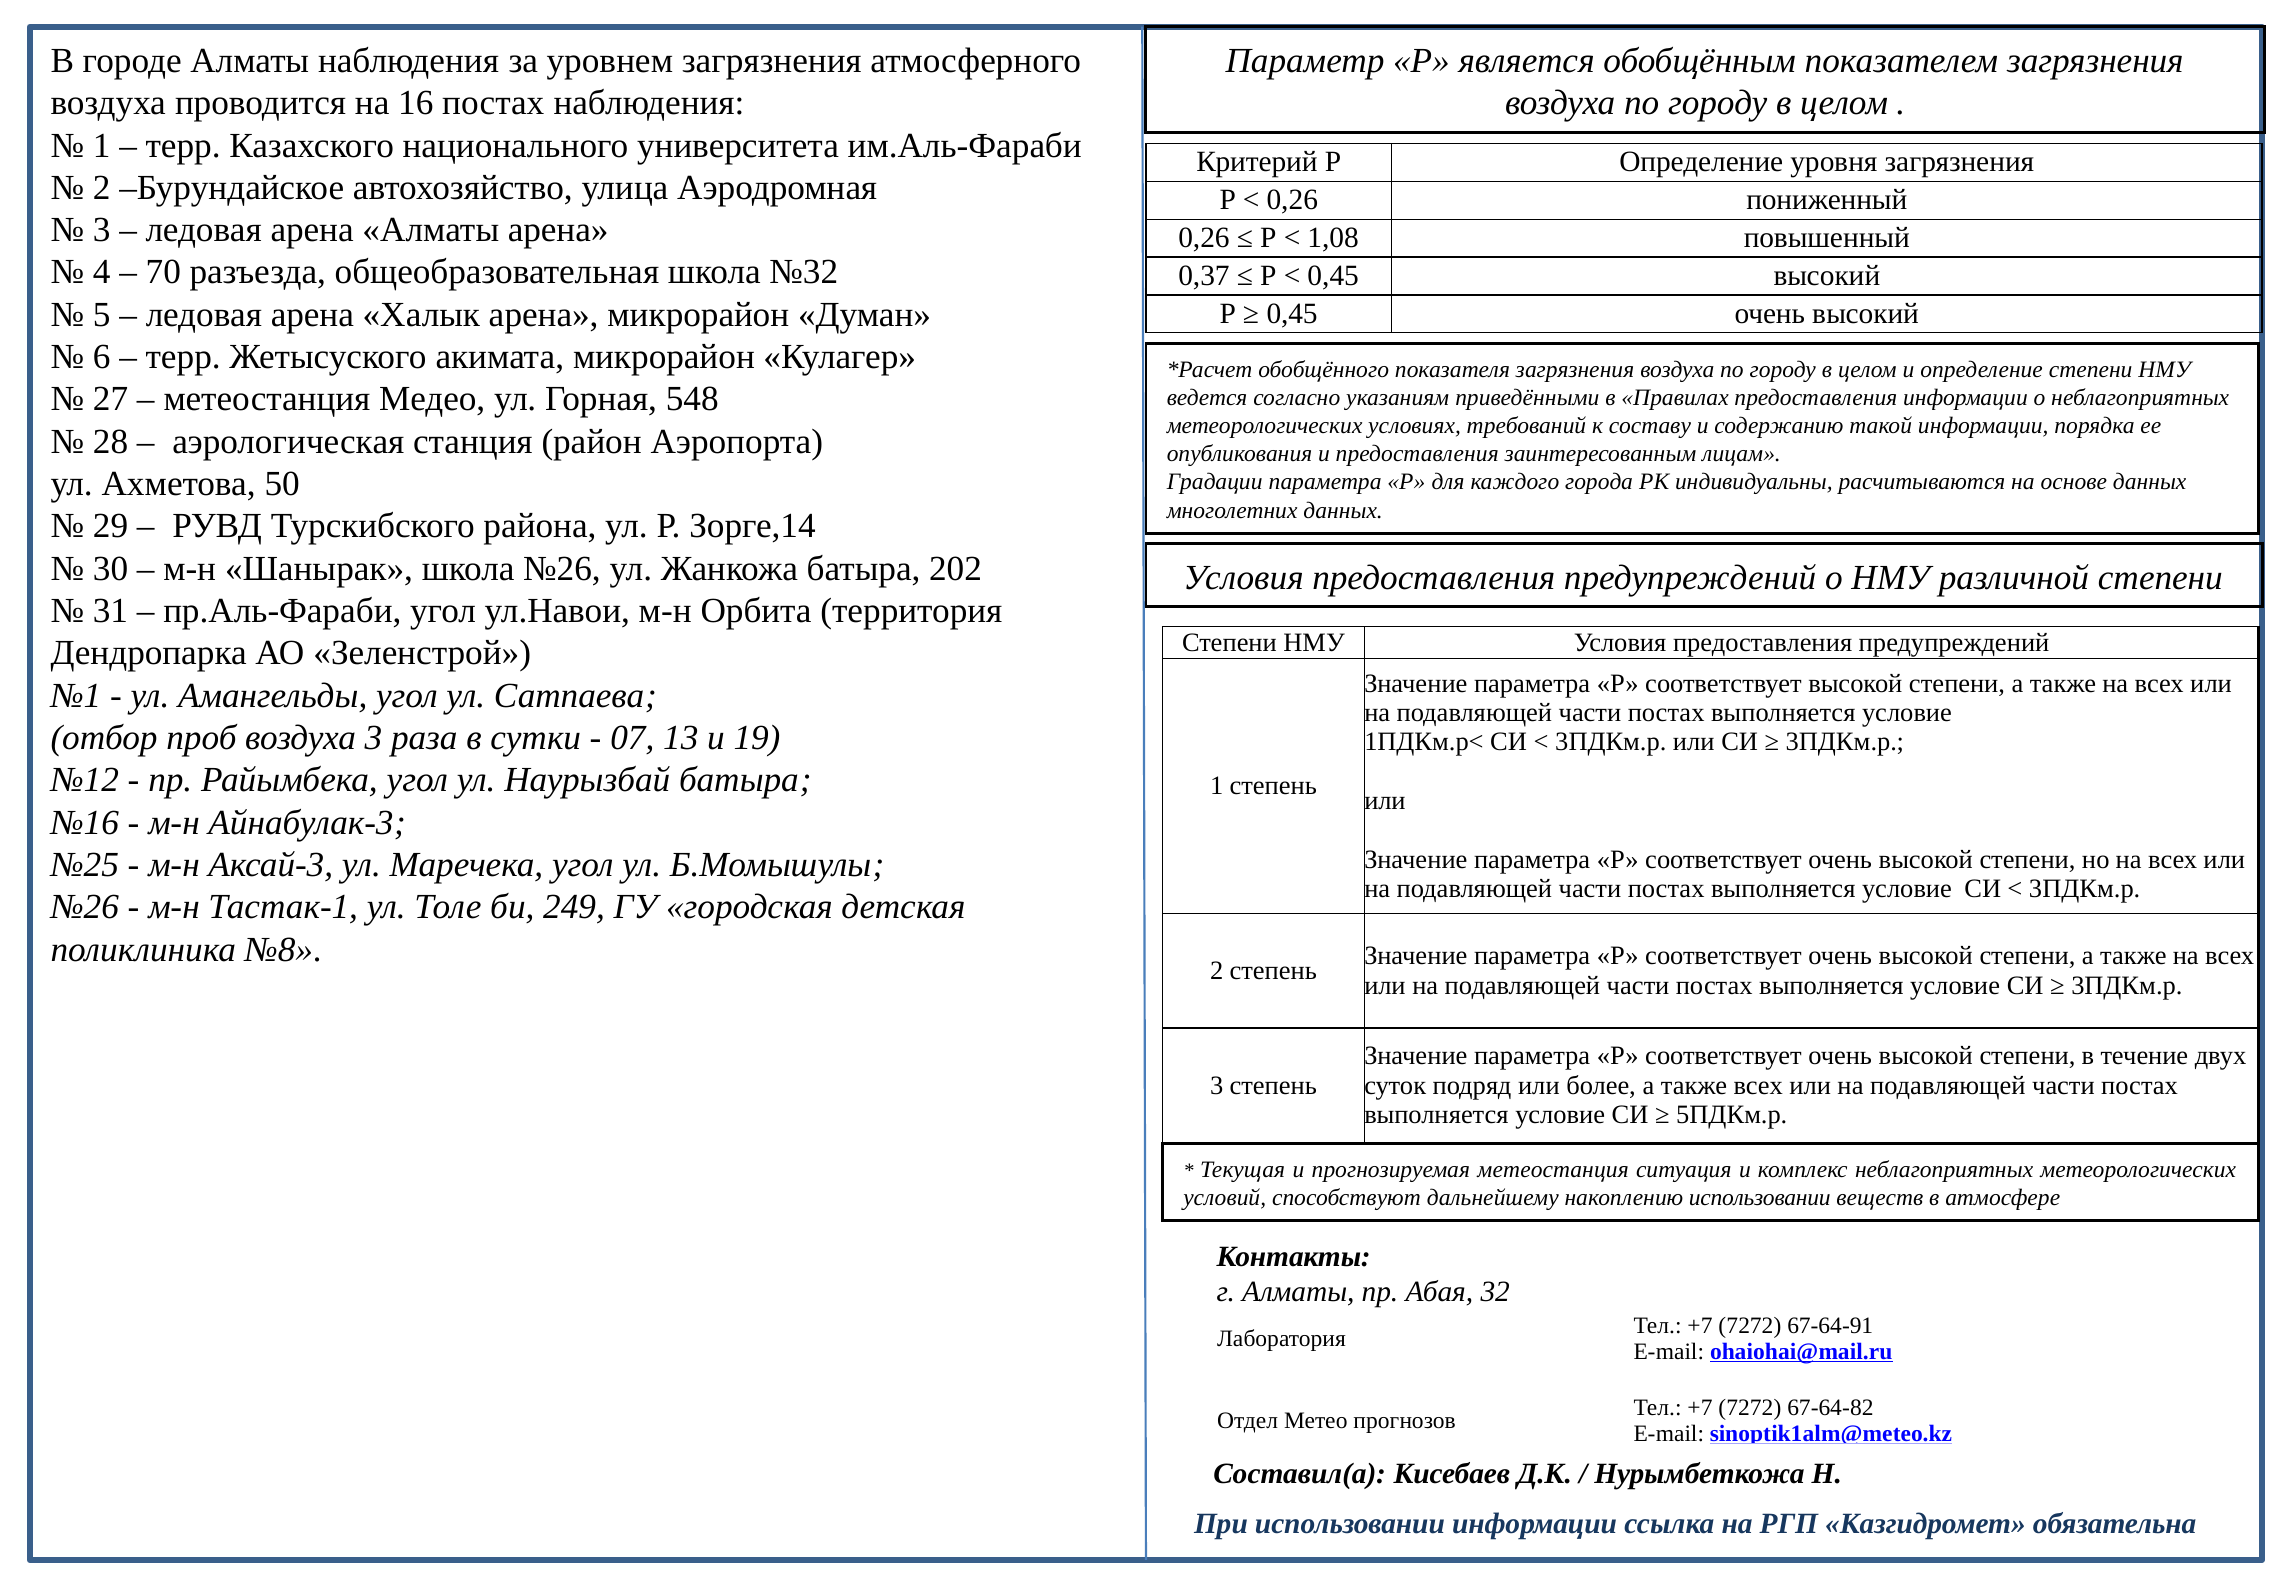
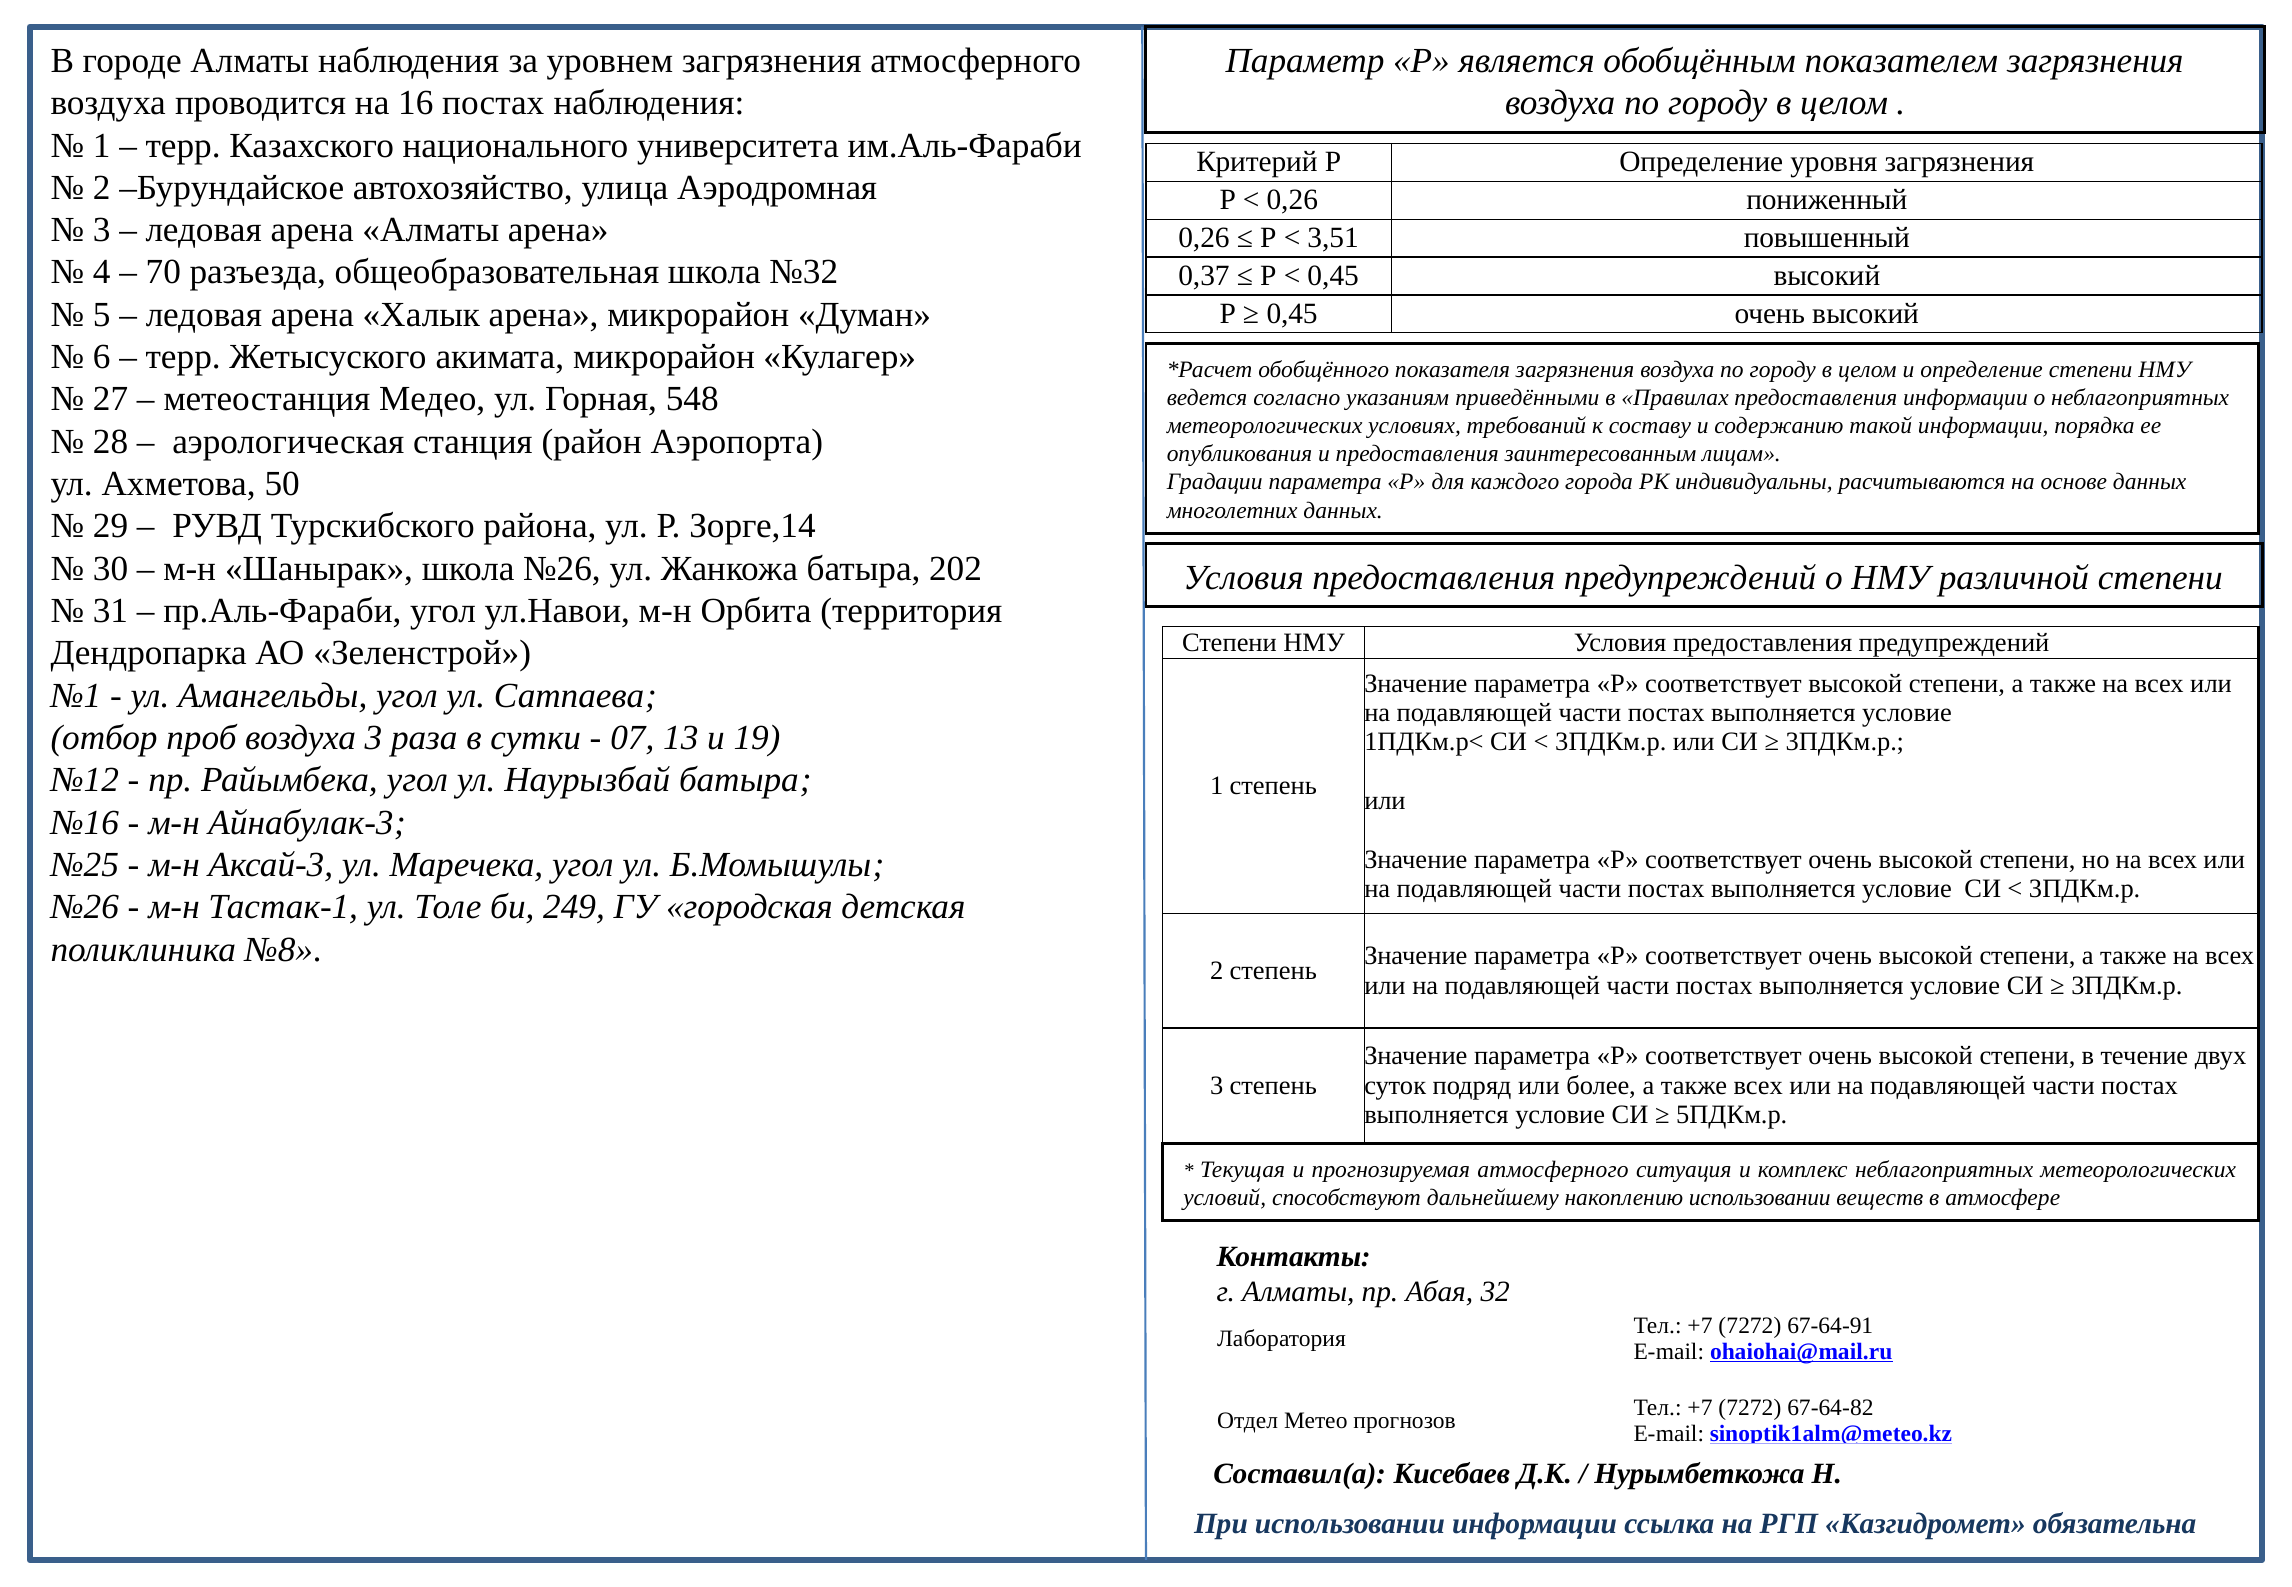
1,08: 1,08 -> 3,51 (1333, 238)
прогнозируемая метеостанция: метеостанция -> атмосферного (1553, 1169)
